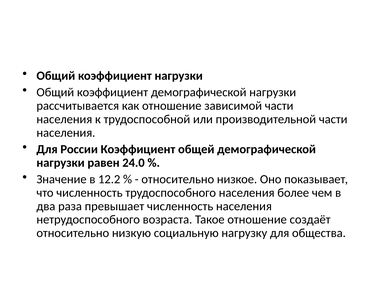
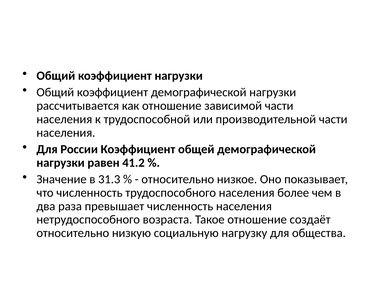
24.0: 24.0 -> 41.2 (134, 162)
12.2: 12.2 -> 31.3 (109, 179)
